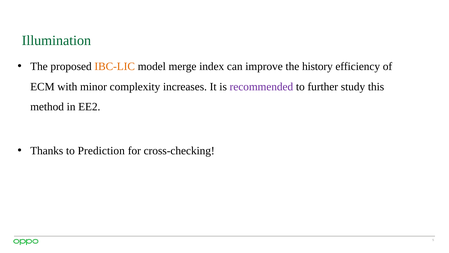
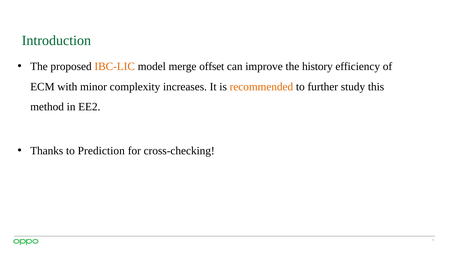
Illumination: Illumination -> Introduction (56, 40)
index: index -> offset (212, 66)
recommended colour: purple -> orange (261, 86)
